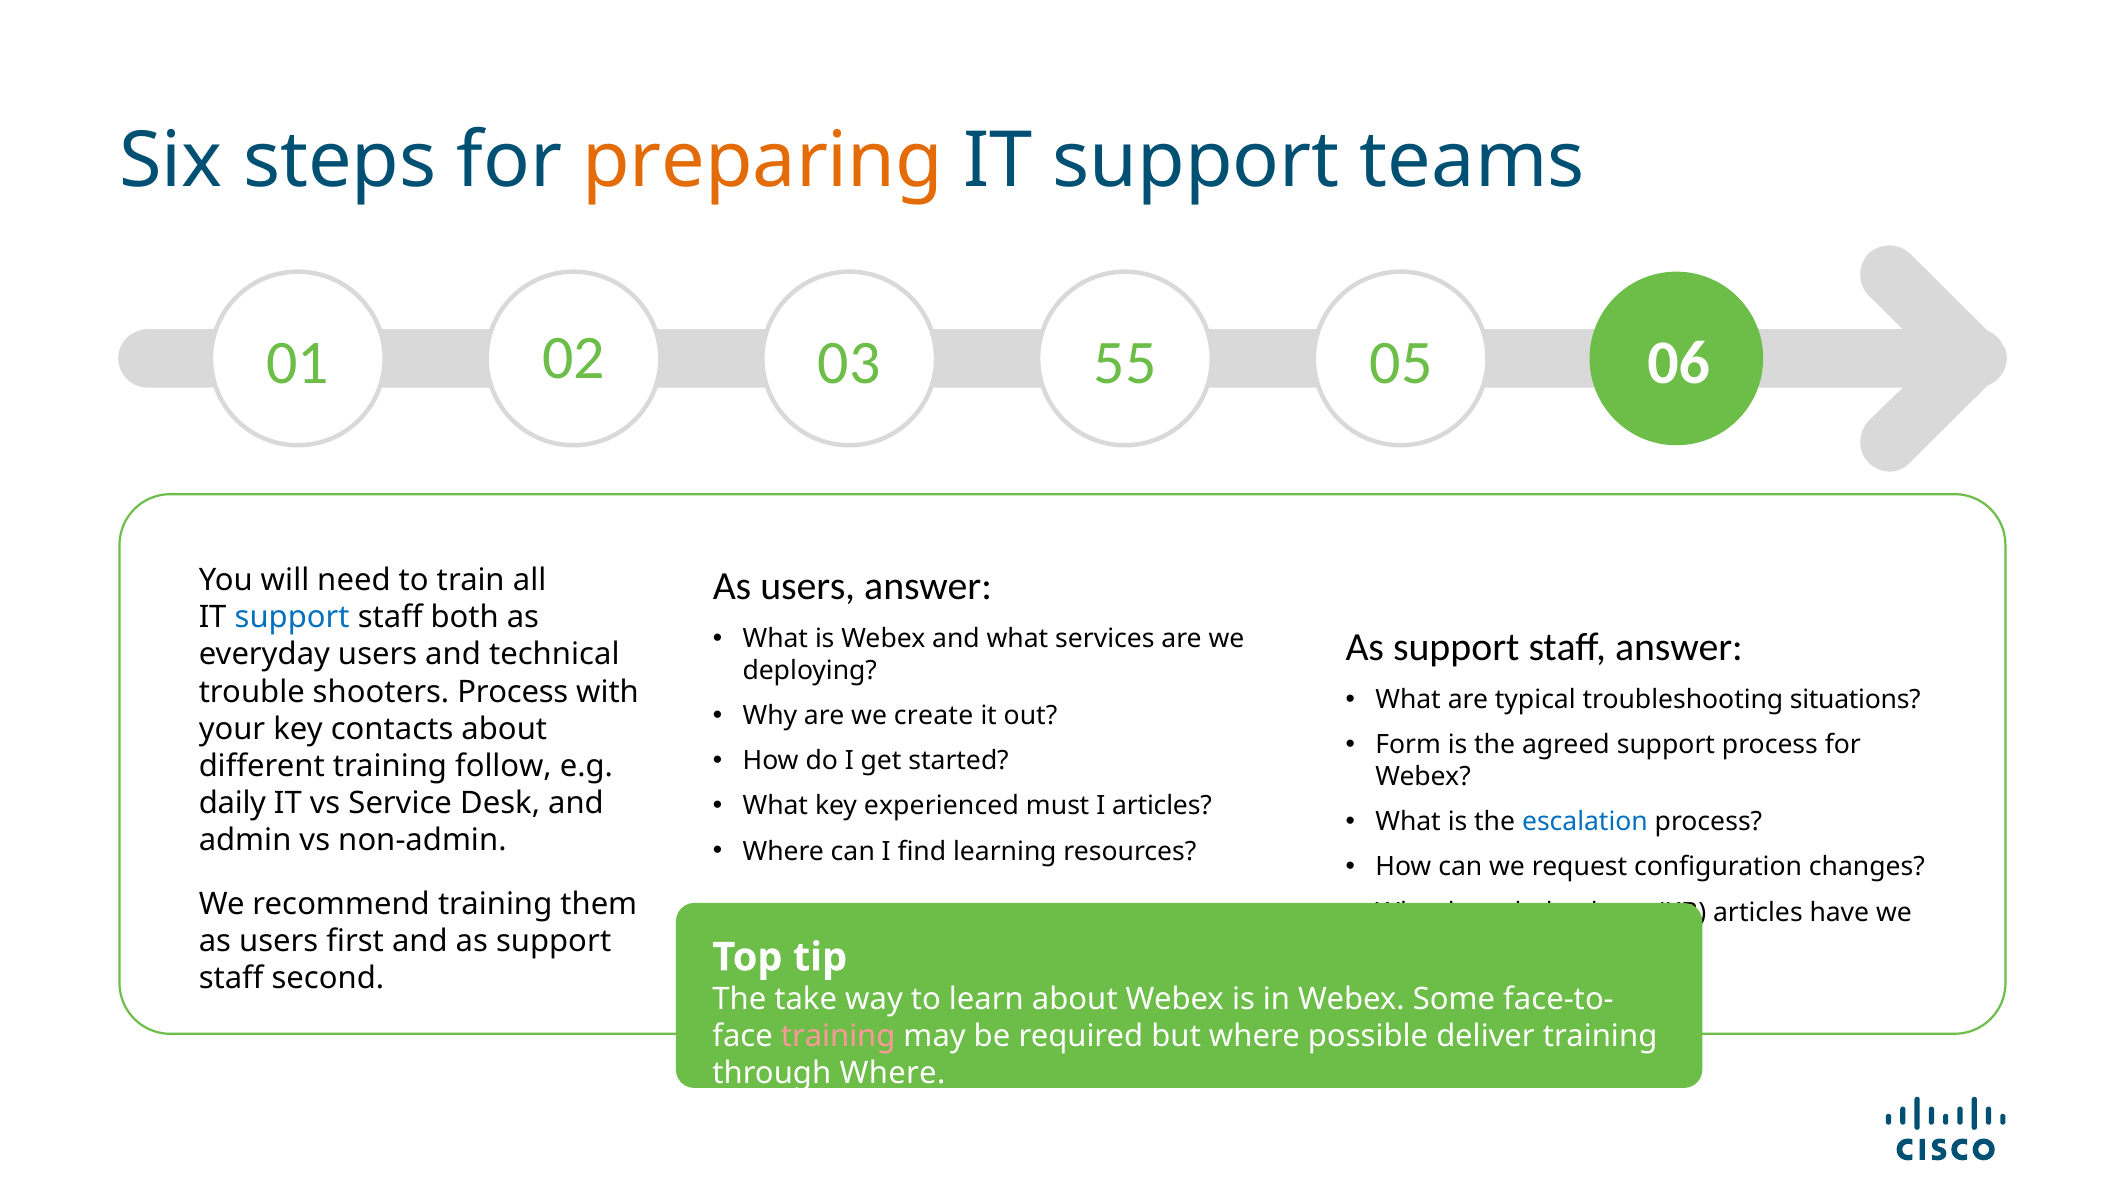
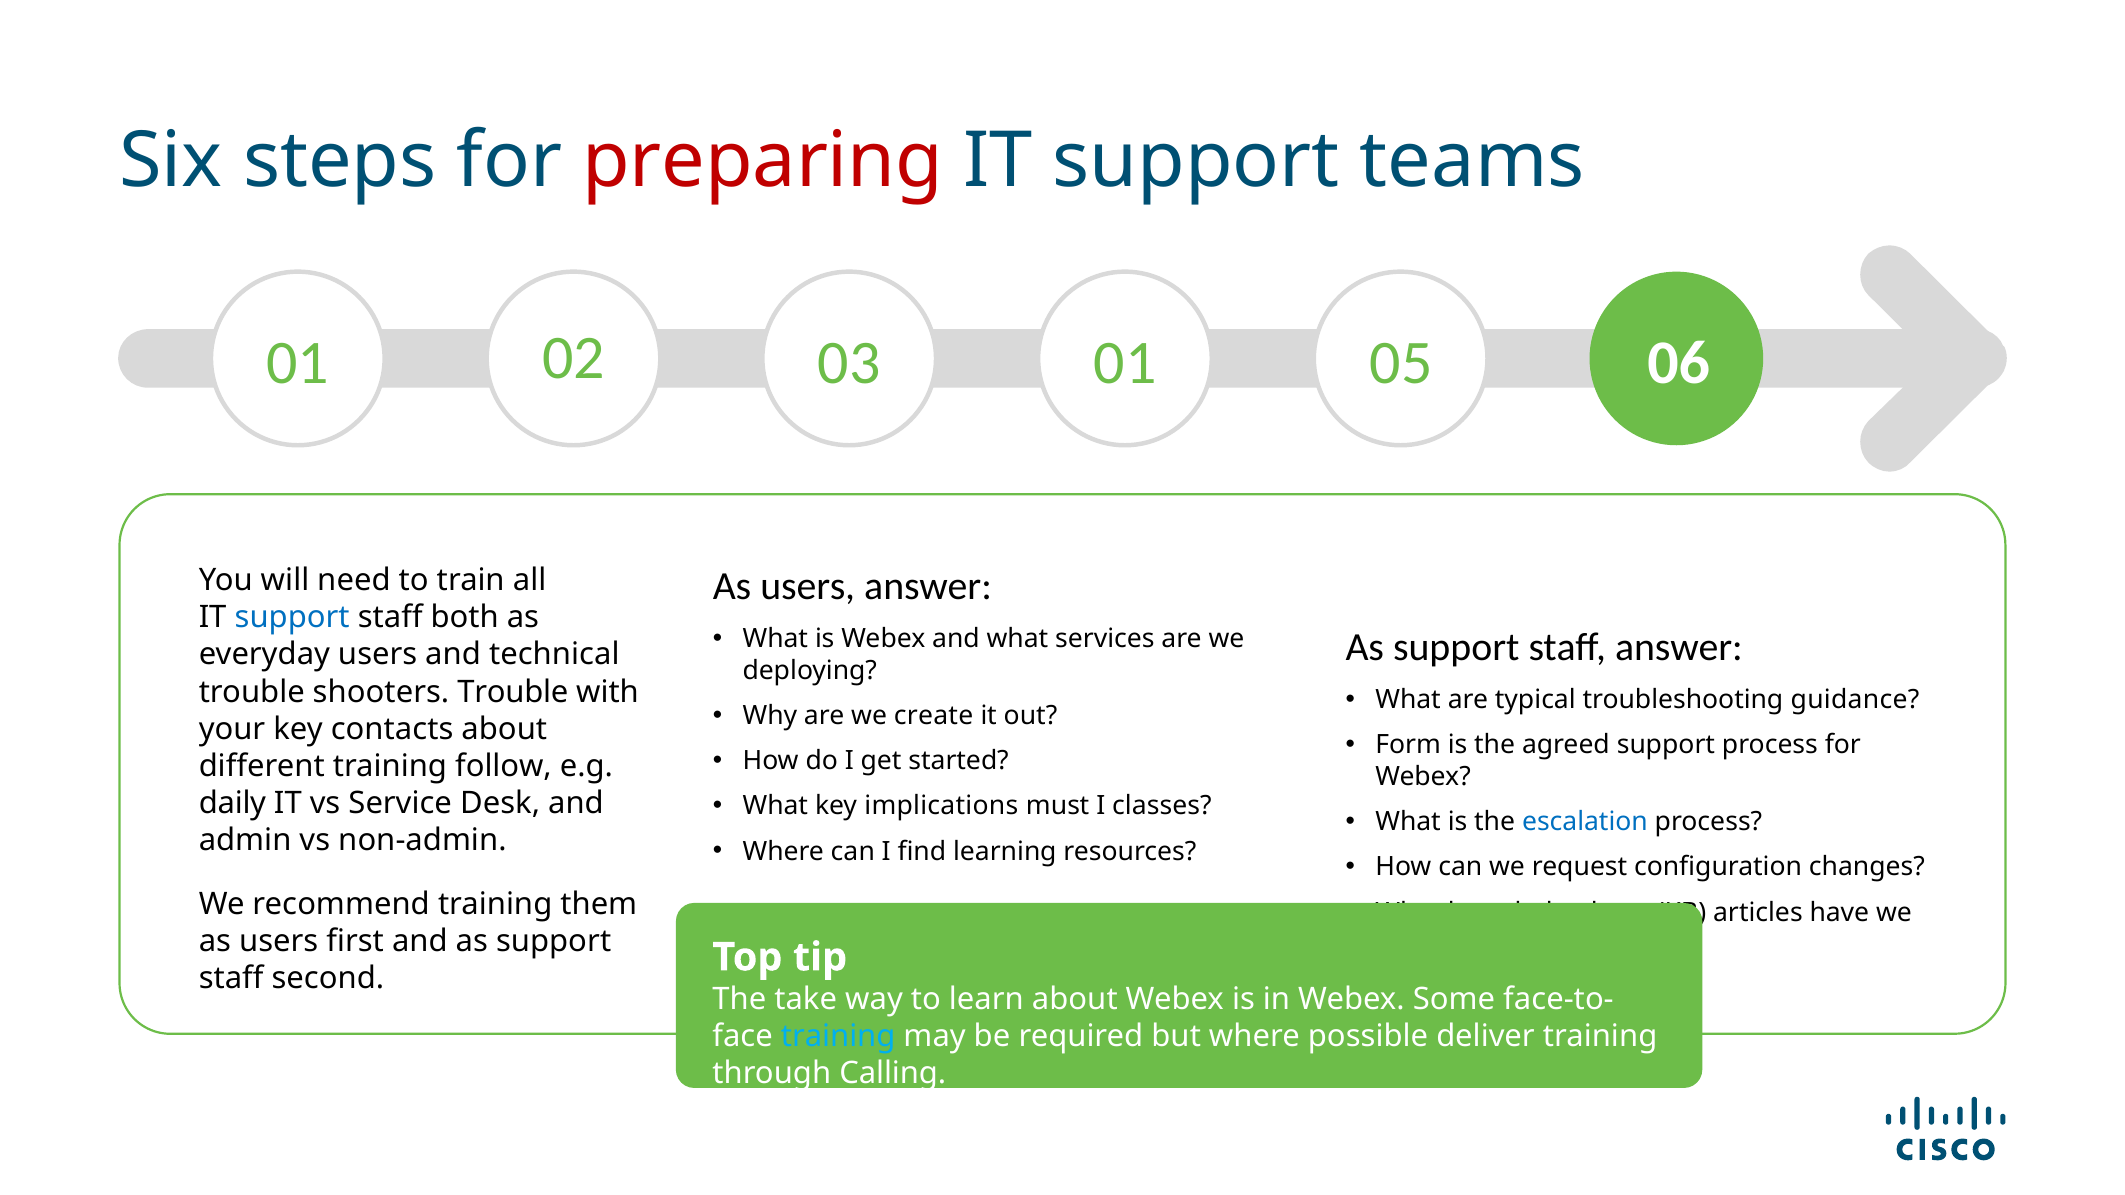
preparing colour: orange -> red (763, 161)
03 55: 55 -> 01 (1125, 363)
shooters Process: Process -> Trouble (513, 692)
situations: situations -> guidance (1855, 700)
experienced: experienced -> implications (941, 806)
I articles: articles -> classes (1162, 806)
training colour: pink -> light blue (838, 1037)
through Where: Where -> Calling (893, 1074)
